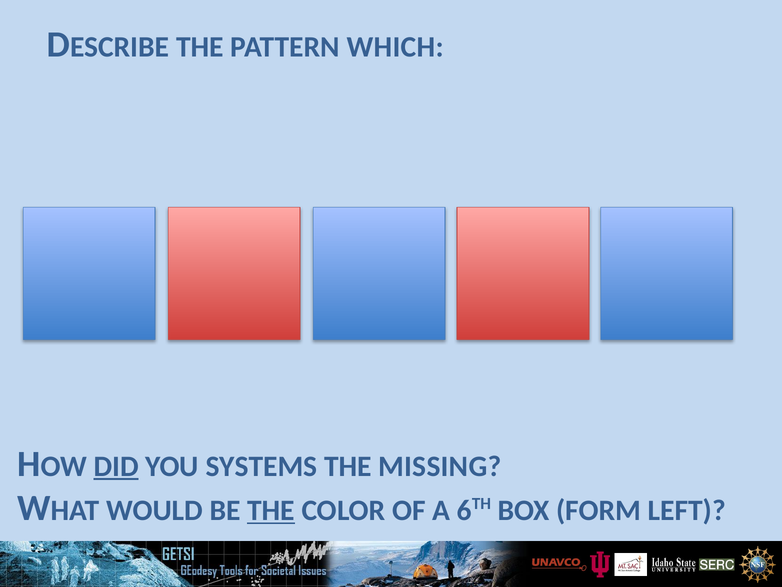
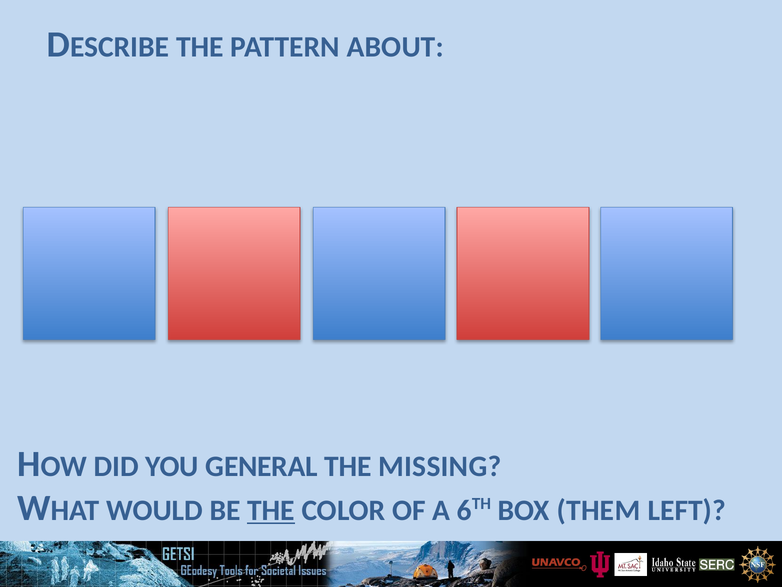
WHICH: WHICH -> ABOUT (395, 47)
DID underline: present -> none (116, 466)
SYSTEMS: SYSTEMS -> GENERAL (262, 466)
FORM: FORM -> THEM (599, 510)
